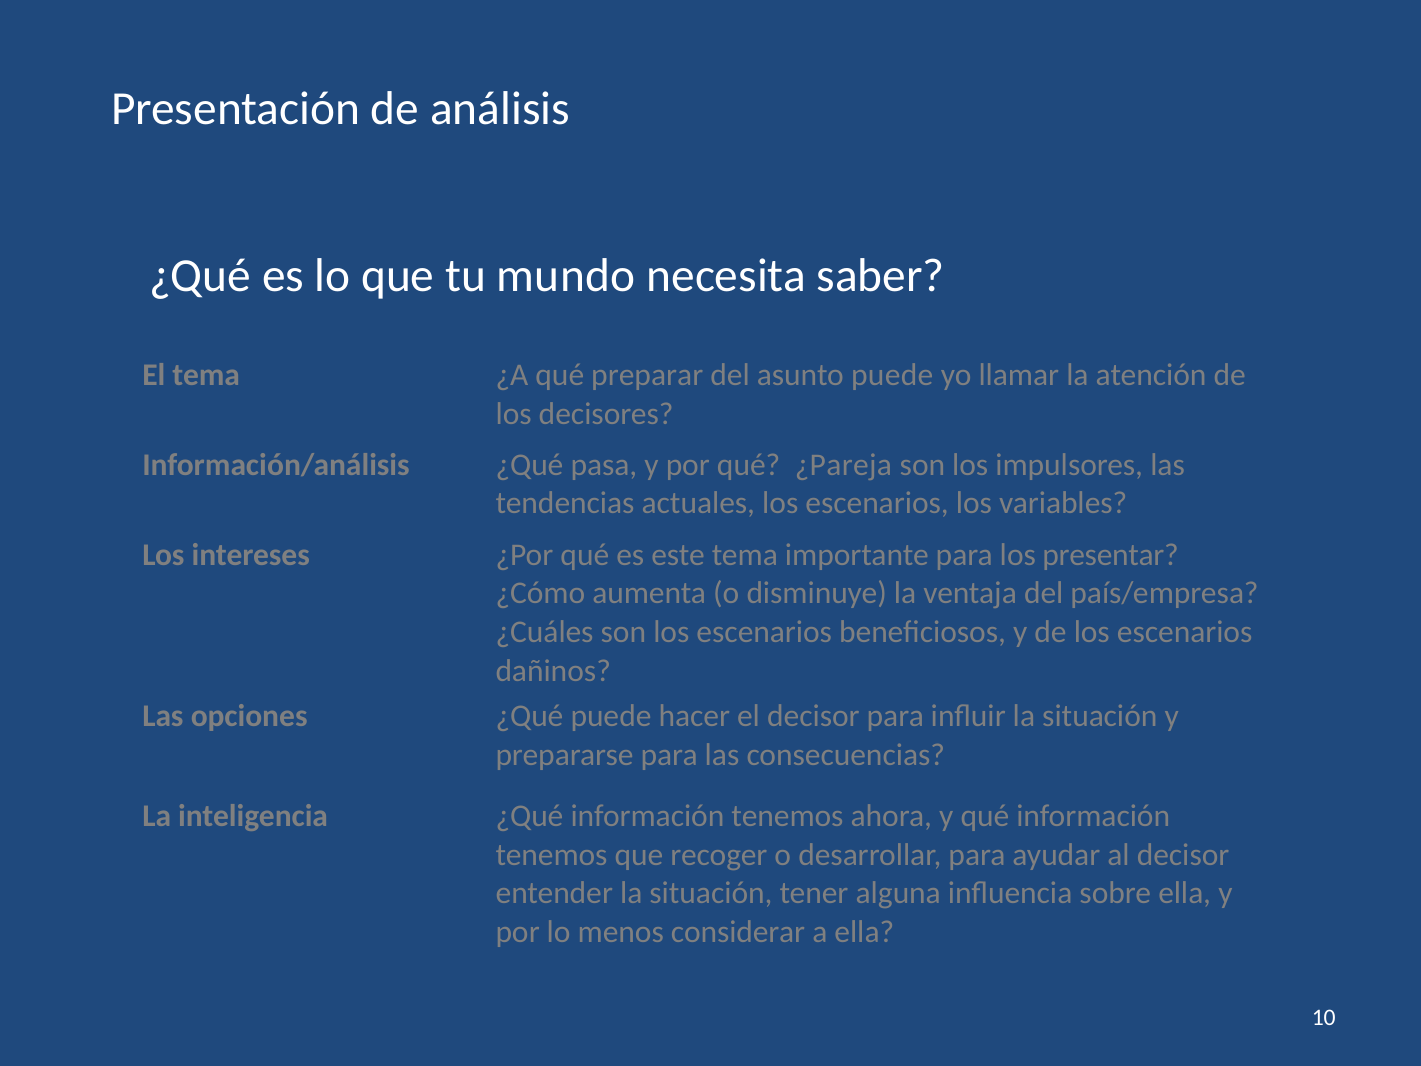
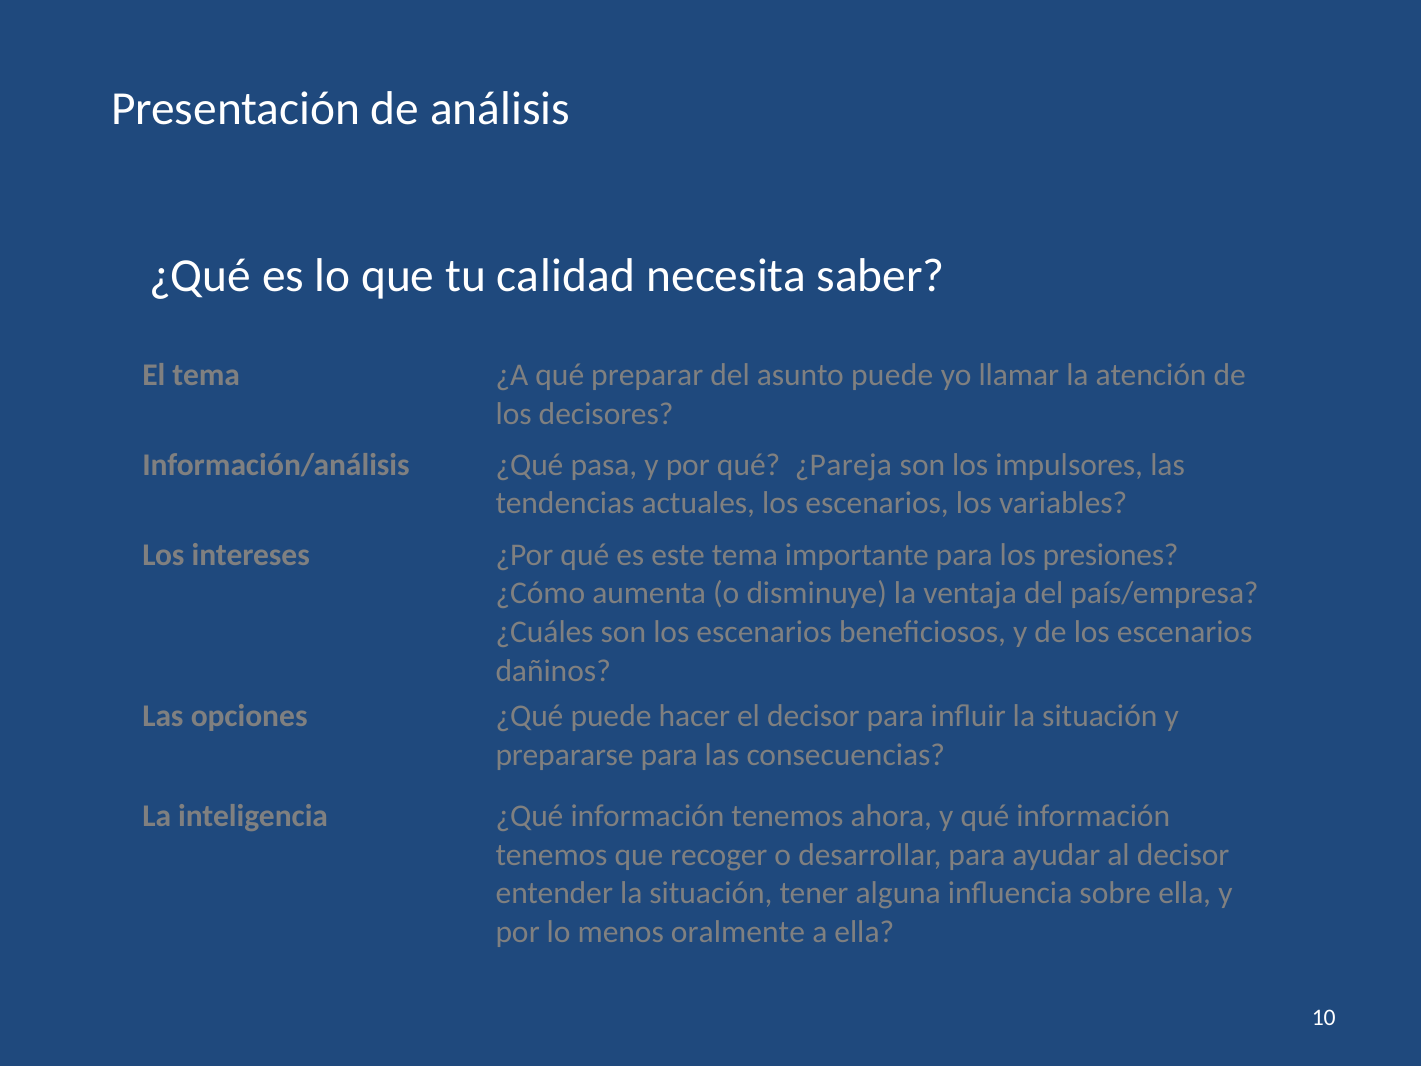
mundo: mundo -> calidad (566, 276)
presentar: presentar -> presiones (1111, 555)
considerar: considerar -> oralmente (738, 932)
